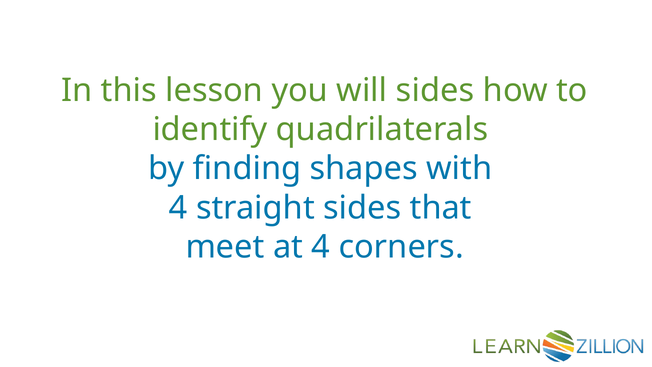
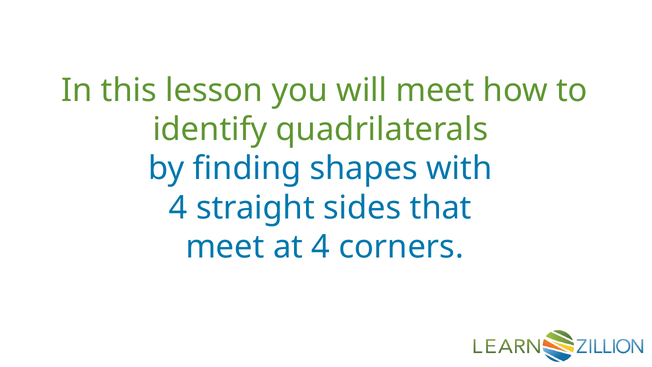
will sides: sides -> meet (435, 90)
